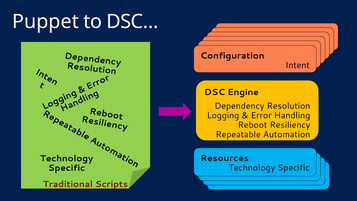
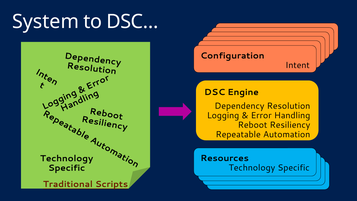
Puppet: Puppet -> System (46, 22)
